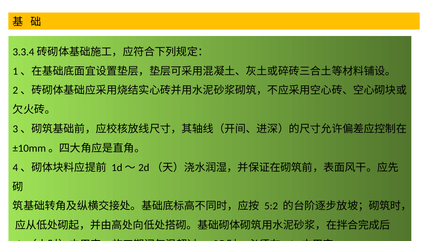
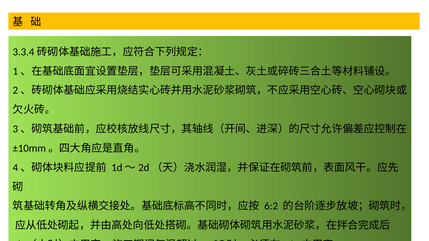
5:2: 5:2 -> 6:2 (271, 206)
